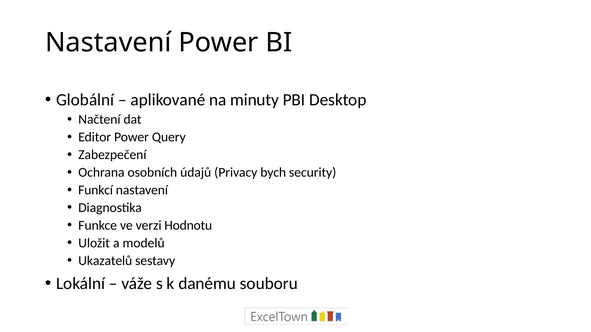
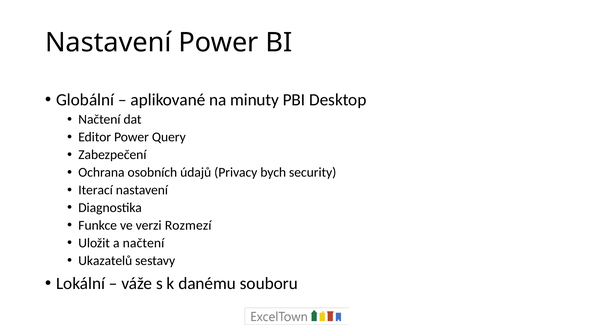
Funkcí: Funkcí -> Iterací (96, 190)
Hodnotu: Hodnotu -> Rozmezí (188, 226)
a modelů: modelů -> načtení (144, 243)
